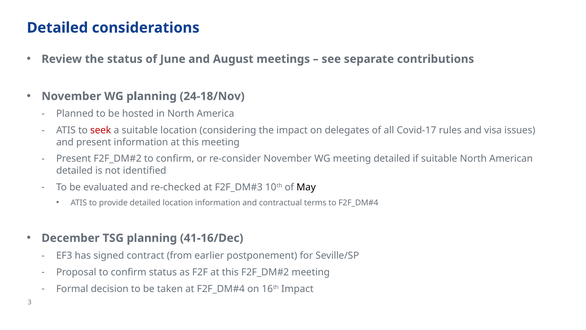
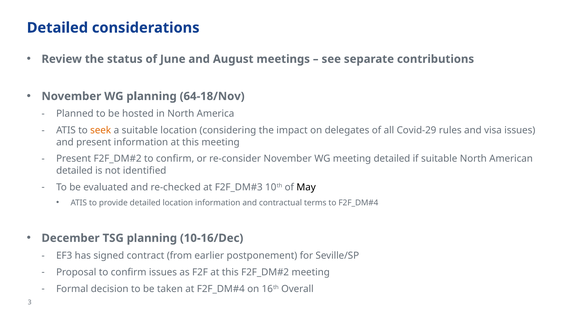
24-18/Nov: 24-18/Nov -> 64-18/Nov (212, 96)
seek colour: red -> orange (101, 130)
Covid-17: Covid-17 -> Covid-29 (416, 130)
41-16/Dec: 41-16/Dec -> 10-16/Dec (212, 238)
confirm status: status -> issues (163, 272)
16th Impact: Impact -> Overall (297, 289)
